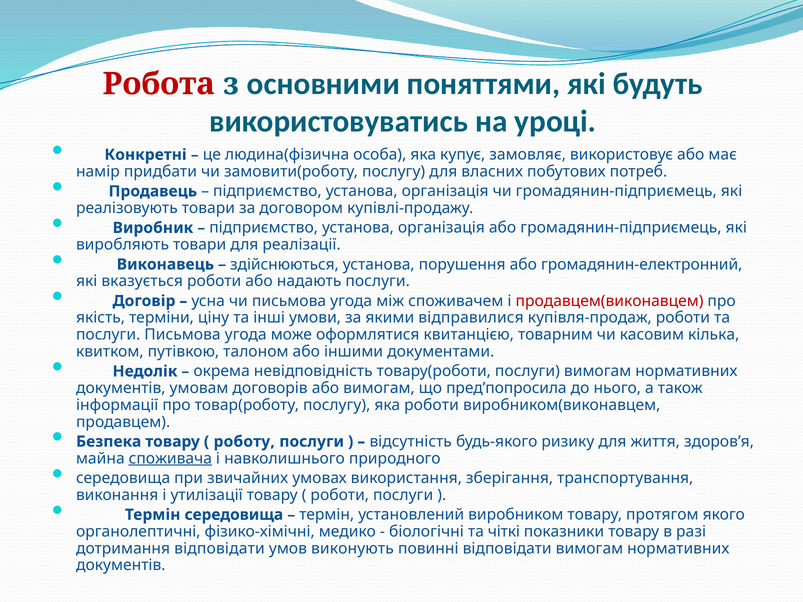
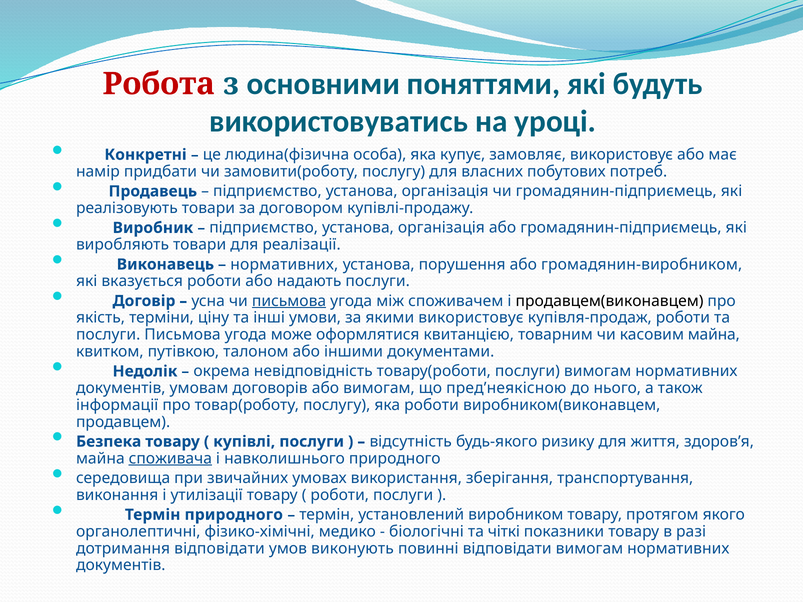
здійснюються: здійснюються -> нормативних (284, 264)
громадянин-електронний: громадянин-електронний -> громадянин-виробником (642, 264)
письмова underline: none -> present (289, 301)
продавцем(виконавцем colour: red -> black (610, 301)
якими відправилися: відправилися -> використовує (471, 318)
касовим кілька: кілька -> майна (714, 335)
пред’попросила: пред’попросила -> пред’неякісною (506, 388)
роботу: роботу -> купівлі (244, 442)
Термін середовища: середовища -> природного (234, 515)
